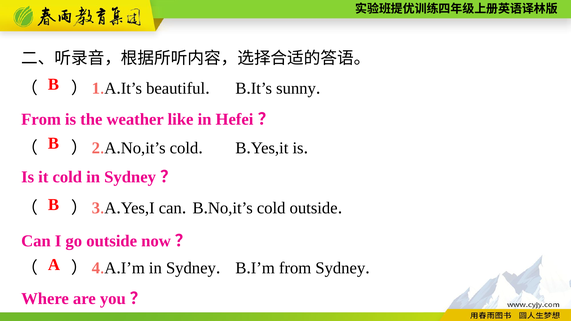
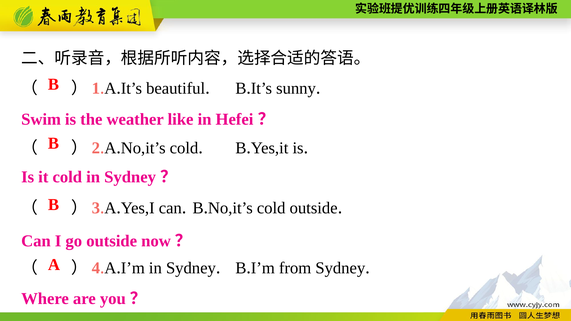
From: From -> Swim (41, 119)
